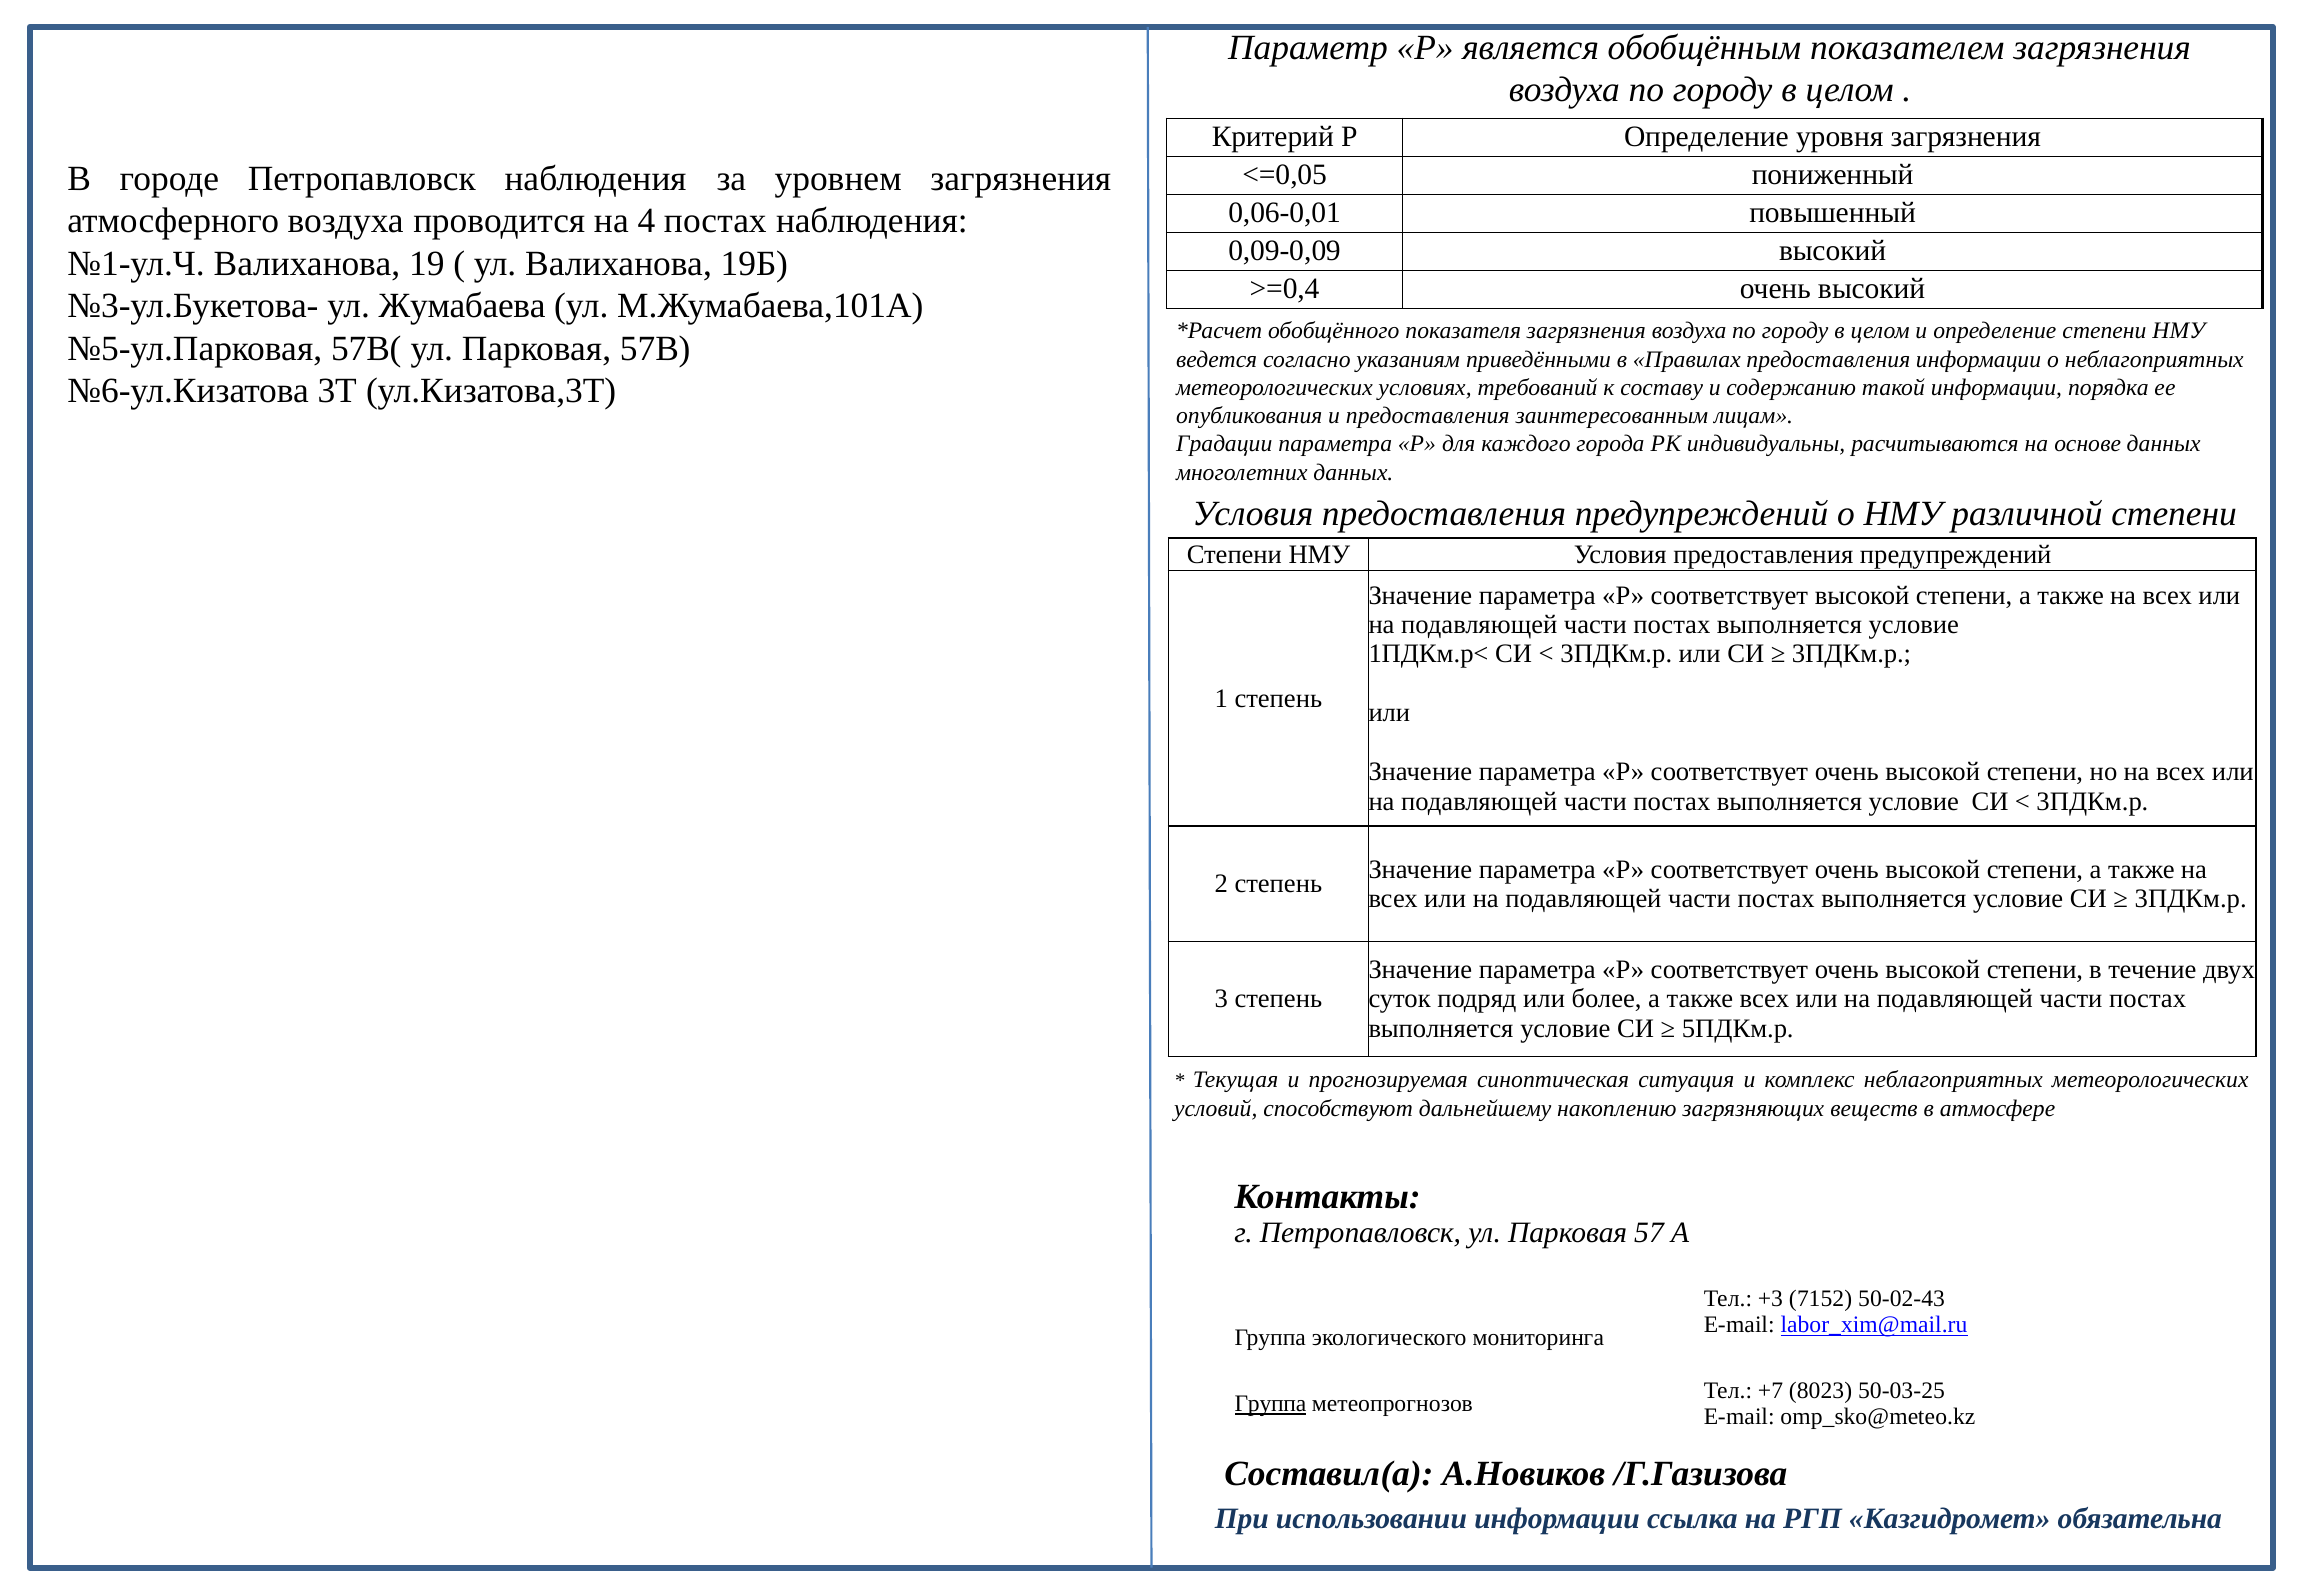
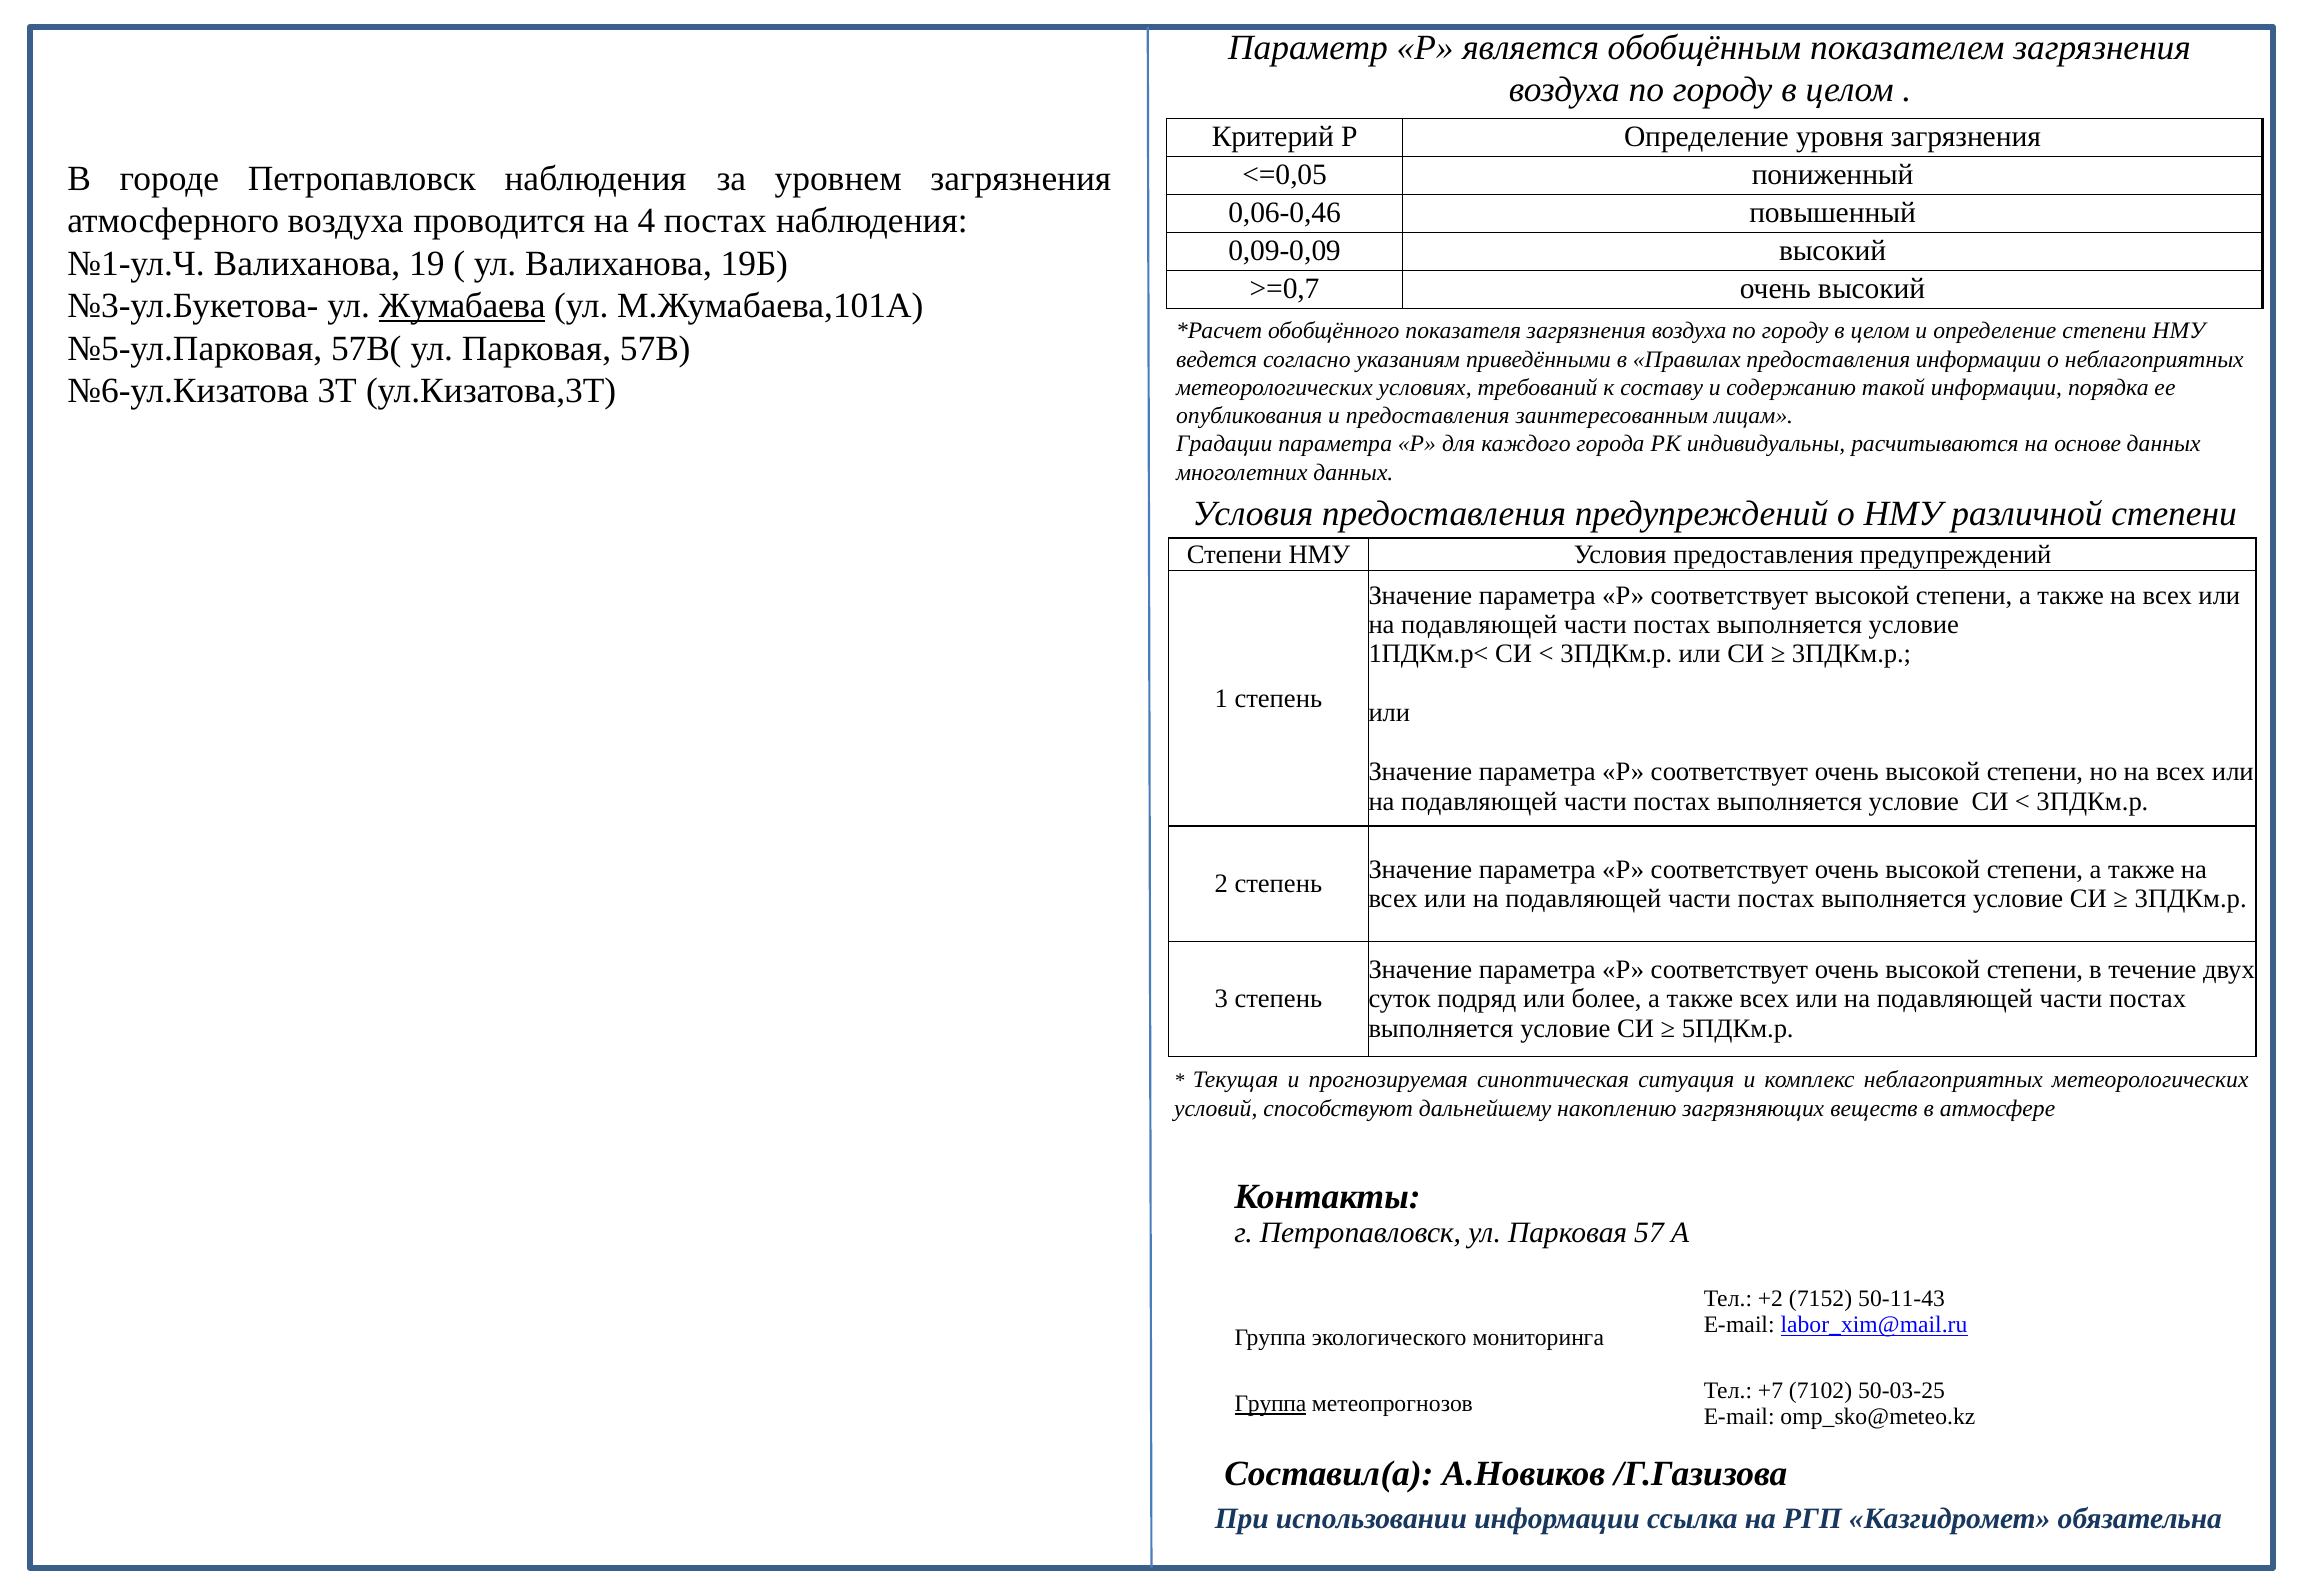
0,06-0,01: 0,06-0,01 -> 0,06-0,46 (1285, 213)
>=0,4: >=0,4 -> >=0,7 (1285, 289)
Жумабаева underline: none -> present (462, 306)
+3: +3 -> +2 (1770, 1298)
50-02-43: 50-02-43 -> 50-11-43 (1902, 1298)
8023: 8023 -> 7102 (1821, 1390)
